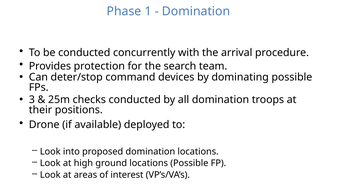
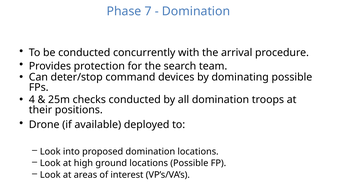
1: 1 -> 7 (148, 11)
3: 3 -> 4 (32, 99)
